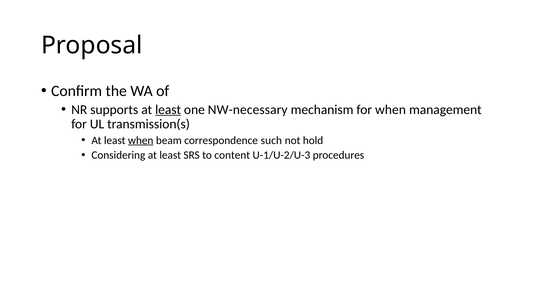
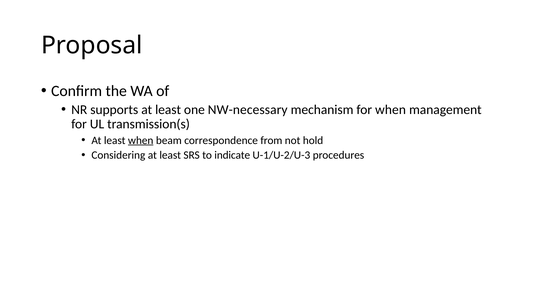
least underline: present -> none (168, 109)
such: such -> from (271, 140)
content: content -> indicate (232, 155)
